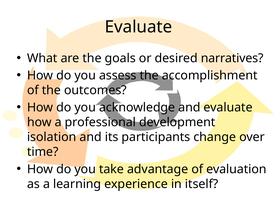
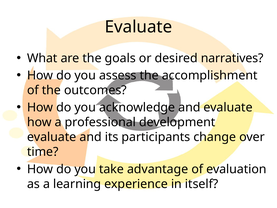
isolation: isolation -> evaluate (52, 137)
